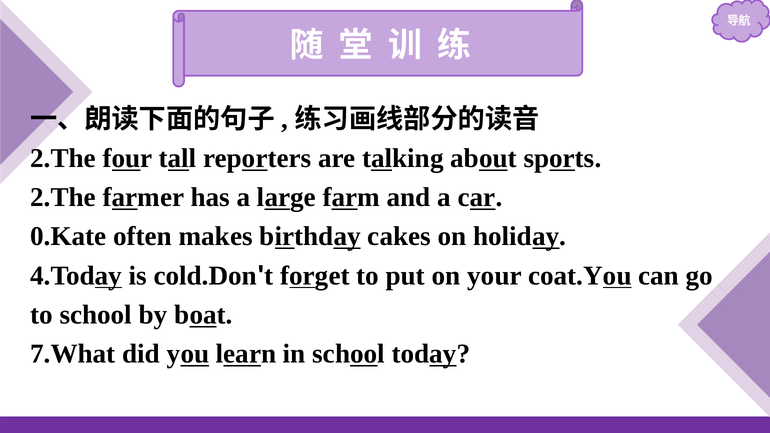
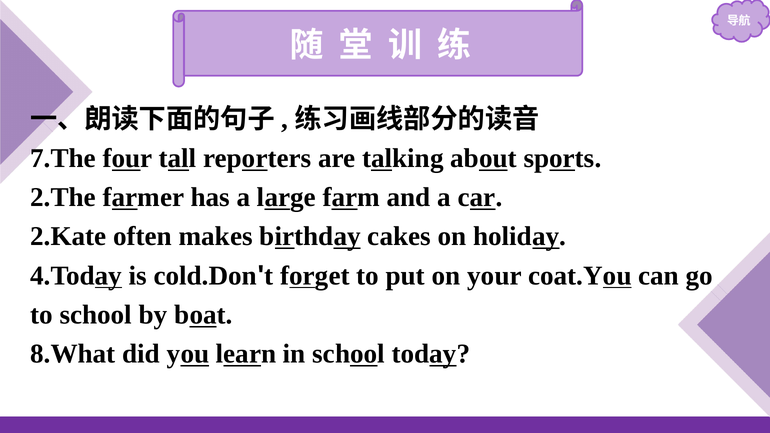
2.The: 2.The -> 7.The (63, 158)
0.Kate: 0.Kate -> 2.Kate (68, 236)
7.What: 7.What -> 8.What (73, 354)
